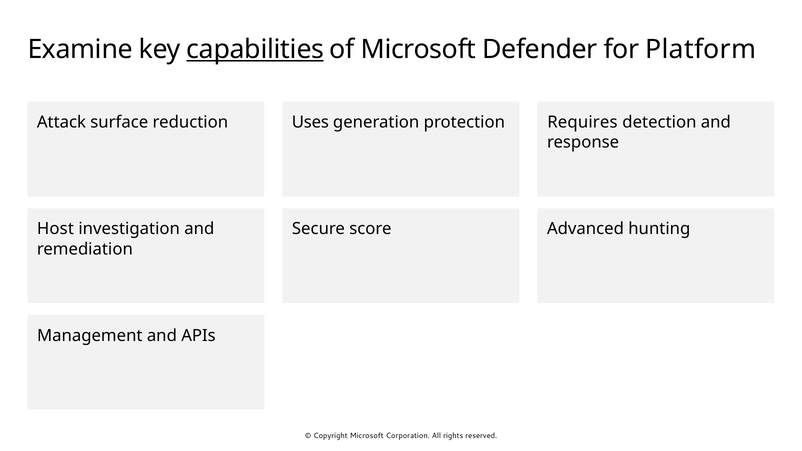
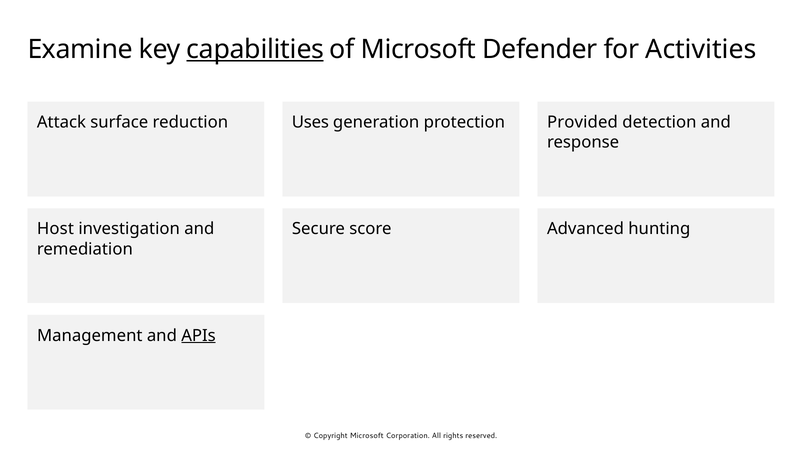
Platform: Platform -> Activities (701, 49)
Requires: Requires -> Provided (582, 122)
APIs underline: none -> present (199, 336)
